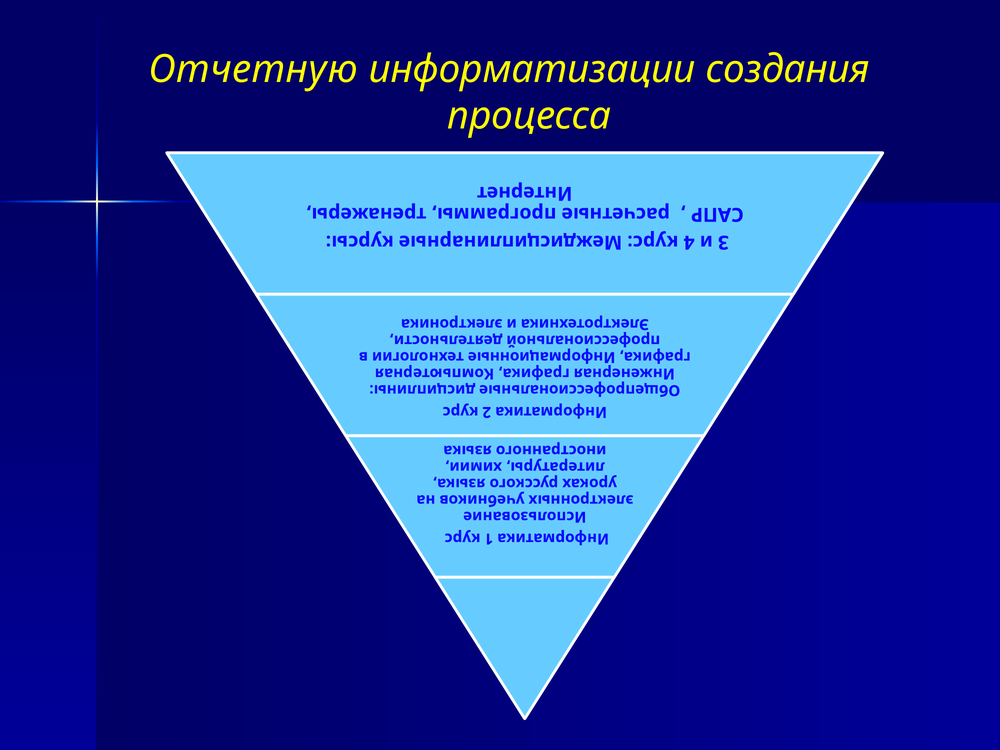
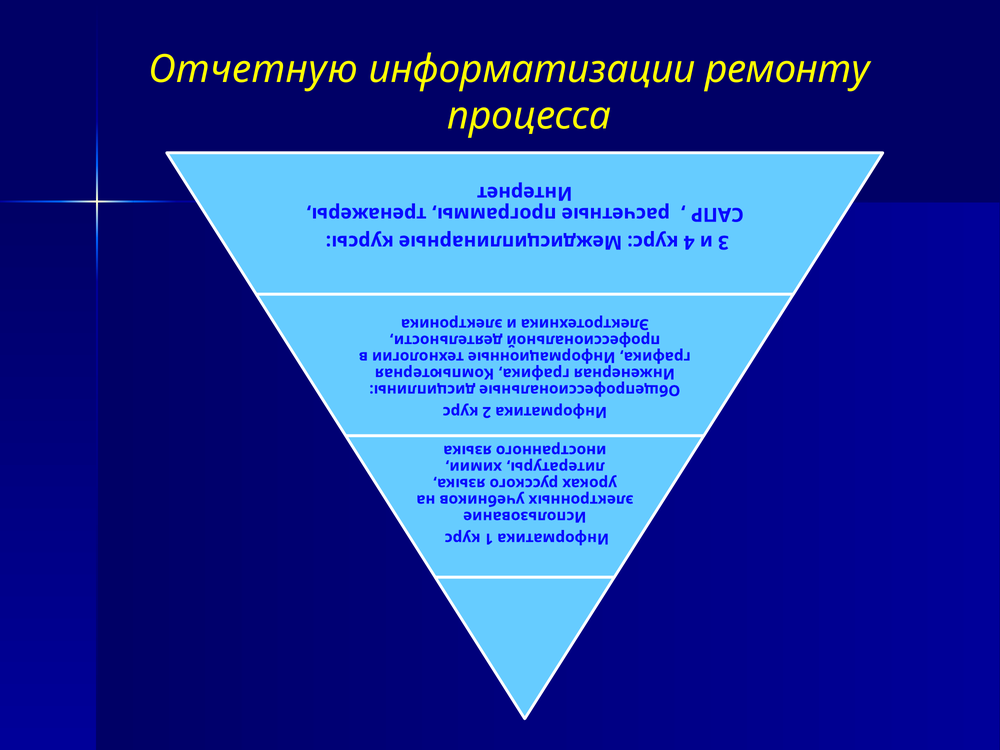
создания: создания -> ремонту (788, 69)
